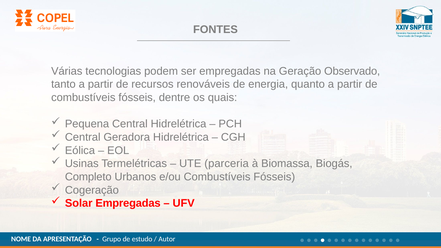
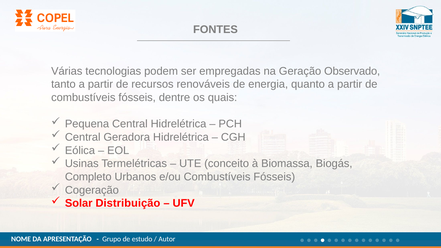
parceria: parceria -> conceito (227, 164)
Solar Empregadas: Empregadas -> Distribuição (128, 203)
